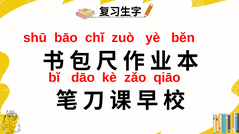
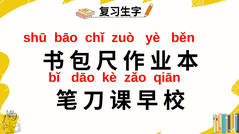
qiāo: qiāo -> qiān (167, 78)
